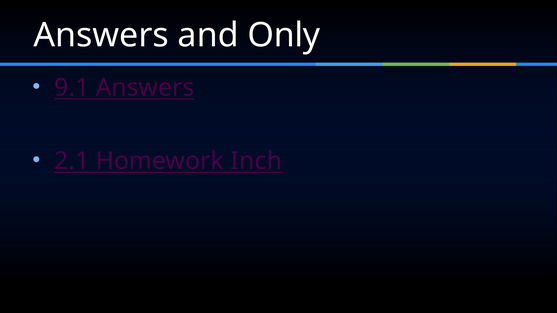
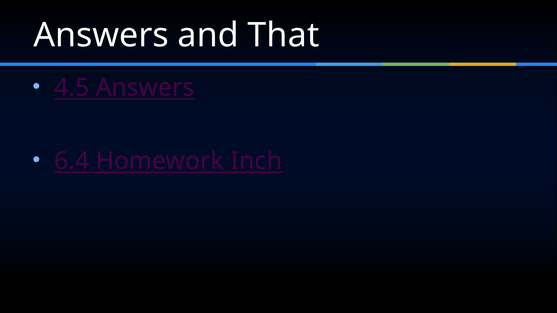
Only: Only -> That (284, 35)
9.1: 9.1 -> 4.5 (72, 88)
2.1: 2.1 -> 6.4 (72, 161)
